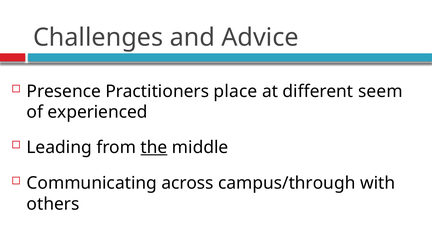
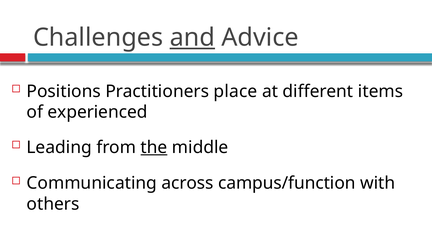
and underline: none -> present (192, 38)
Presence: Presence -> Positions (64, 91)
seem: seem -> items (381, 91)
campus/through: campus/through -> campus/function (287, 183)
